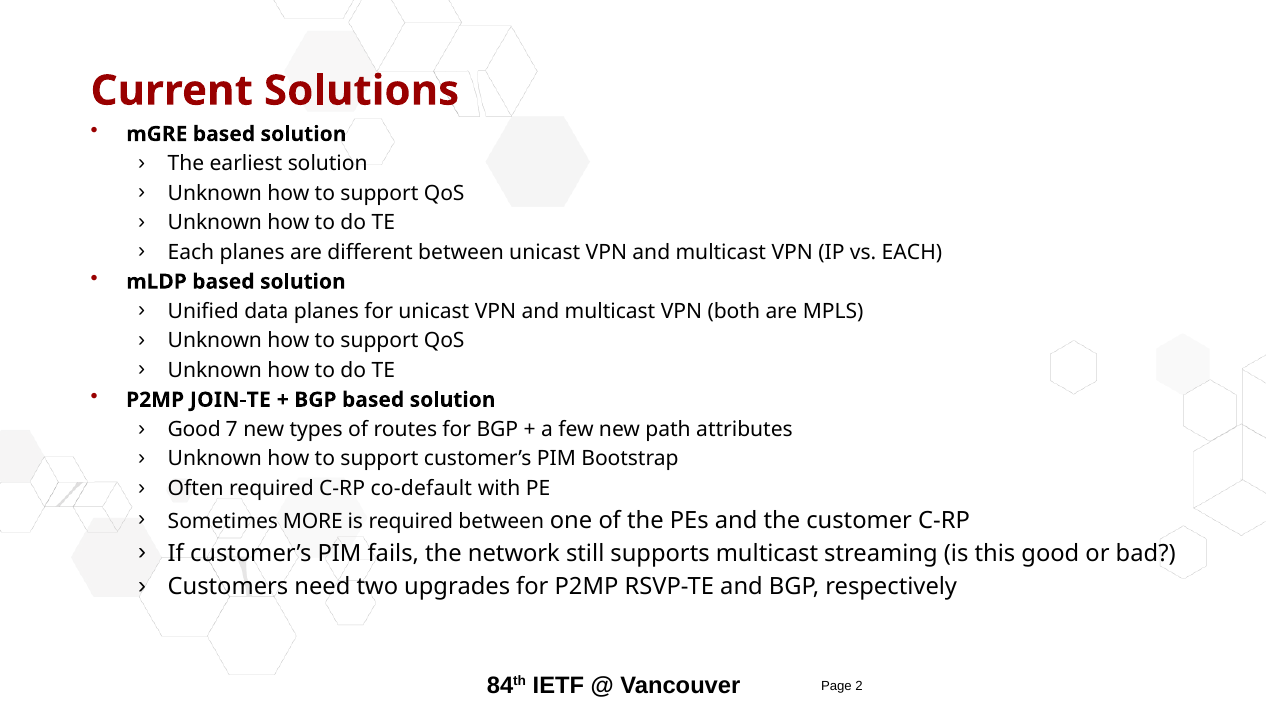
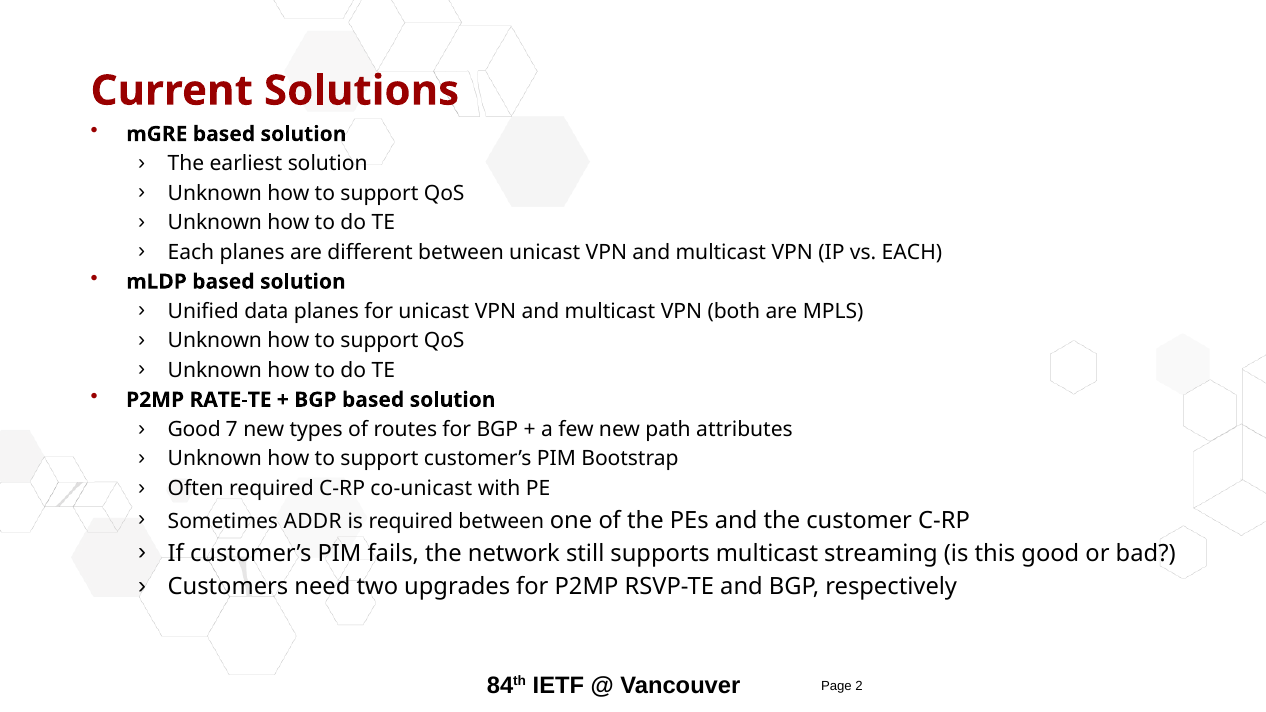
JOIN-TE: JOIN-TE -> RATE-TE (231, 400)
co-default: co-default -> co-unicast (421, 488)
MORE: MORE -> ADDR (313, 521)
